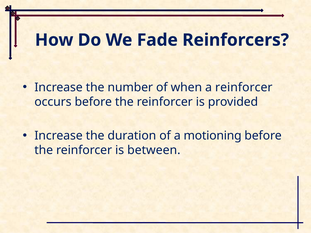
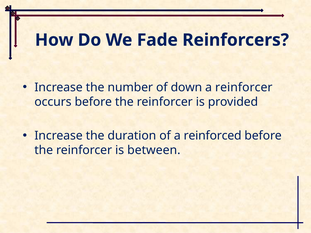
when: when -> down (186, 87)
motioning: motioning -> reinforced (213, 136)
